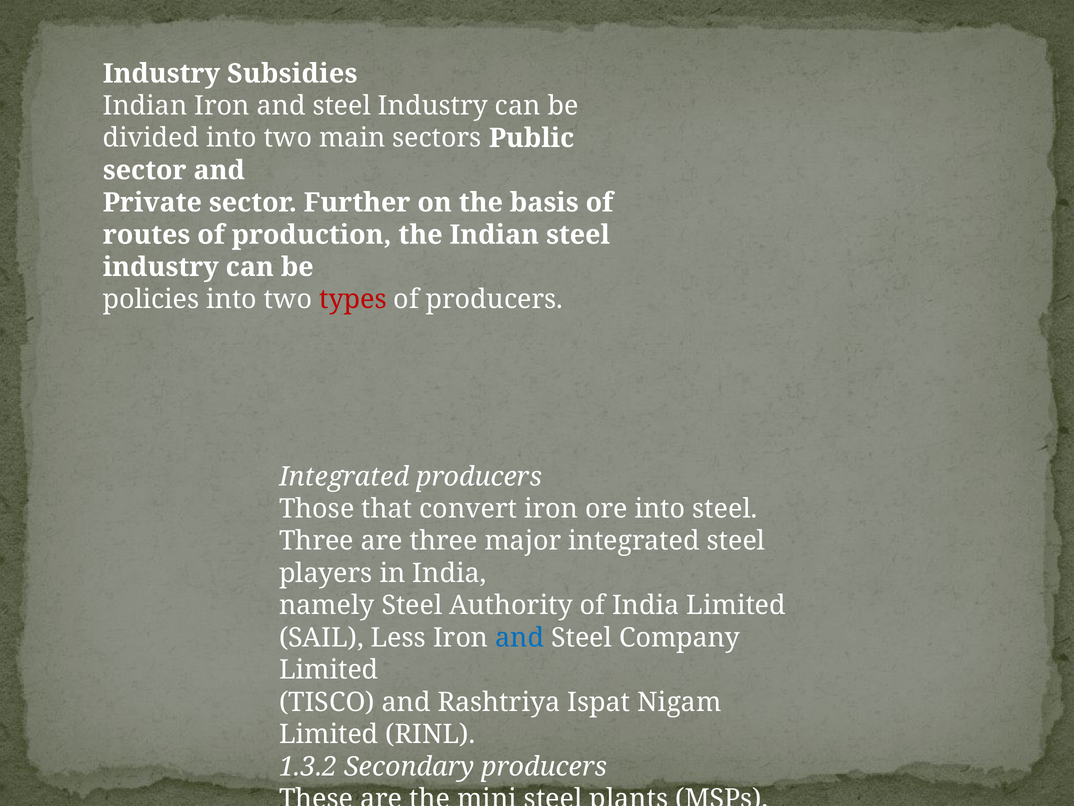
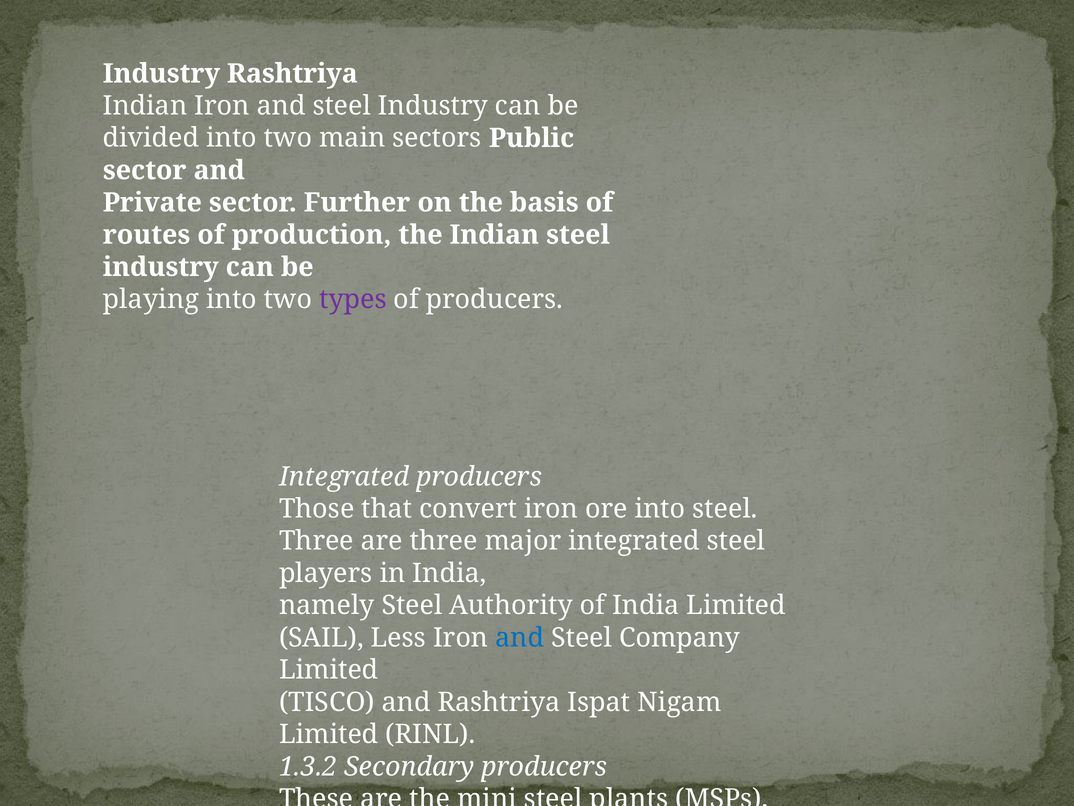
Industry Subsidies: Subsidies -> Rashtriya (292, 74)
policies: policies -> playing (151, 299)
types colour: red -> purple (353, 299)
